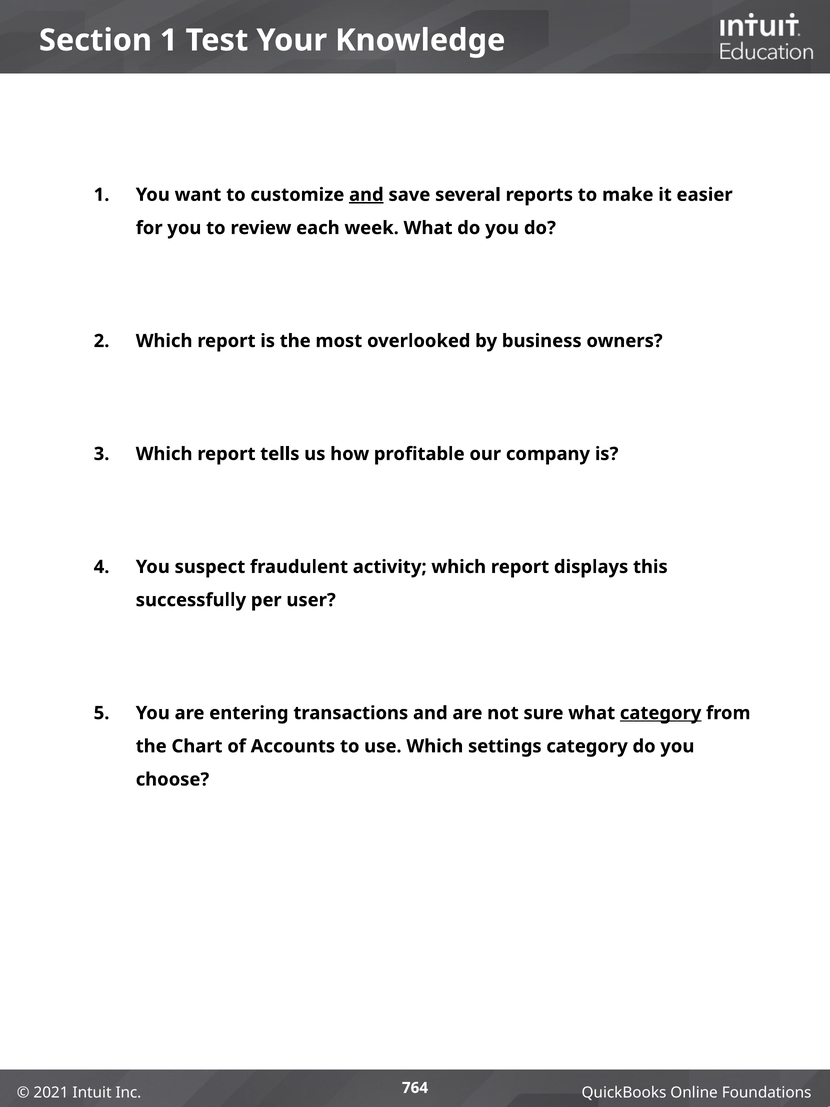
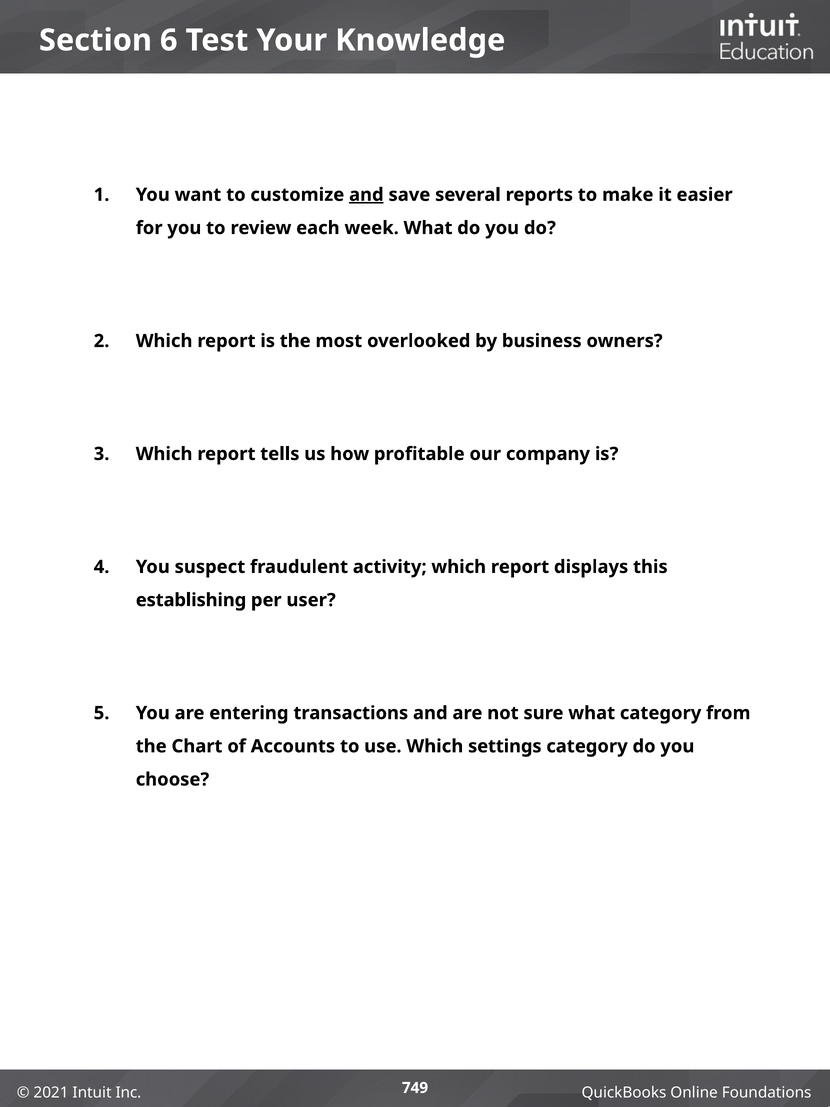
Section 1: 1 -> 6 (169, 40)
successfully: successfully -> establishing (191, 600)
category underline: present -> none (661, 713)
764: 764 -> 749 (415, 1088)
